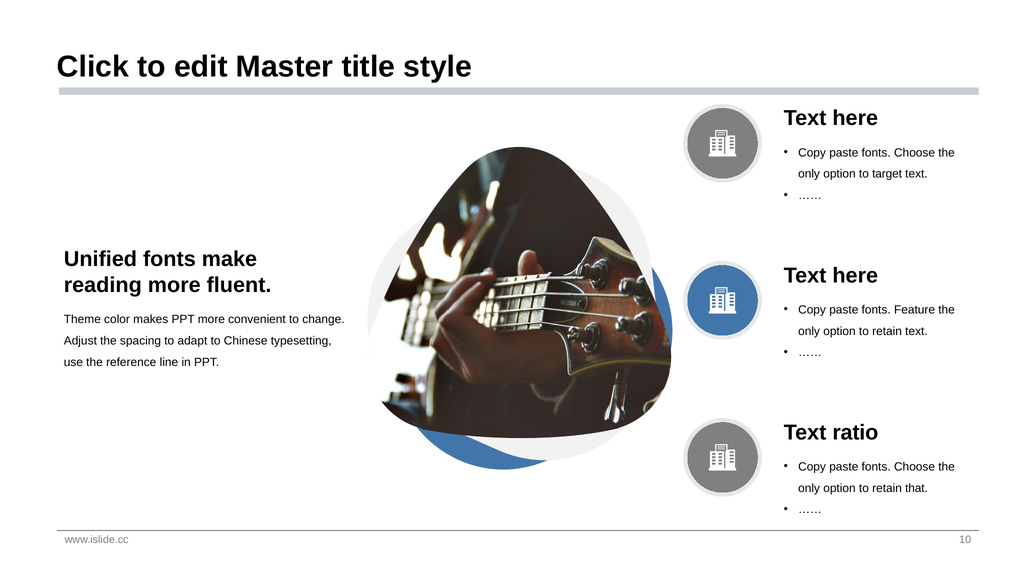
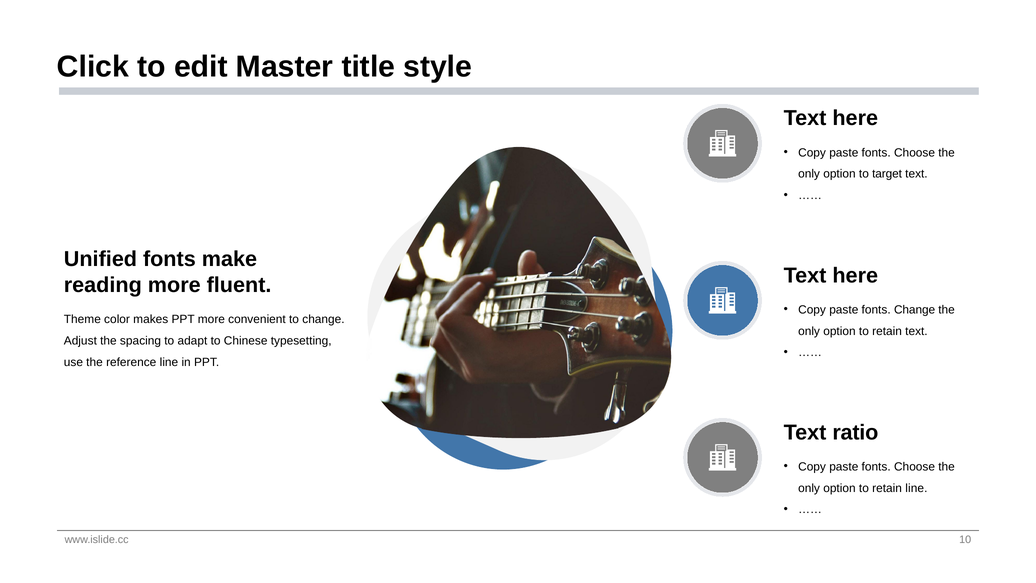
fonts Feature: Feature -> Change (915, 310)
retain that: that -> line (916, 488)
